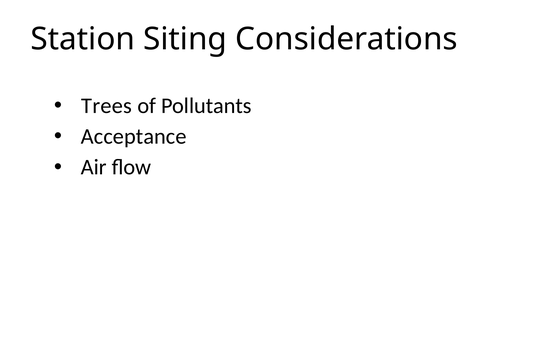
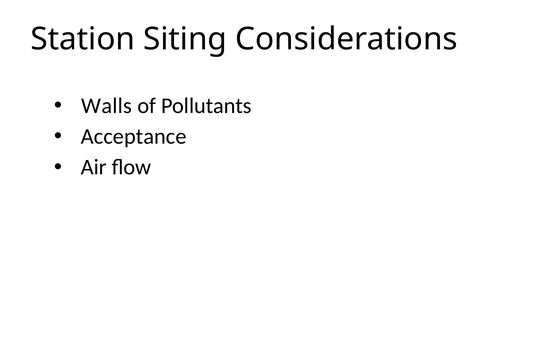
Trees: Trees -> Walls (107, 106)
